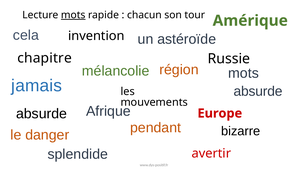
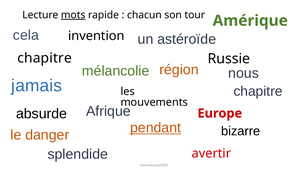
mots: mots -> nous (244, 73)
absurde: absurde -> chapitre (258, 91)
pendant underline: none -> present (156, 128)
